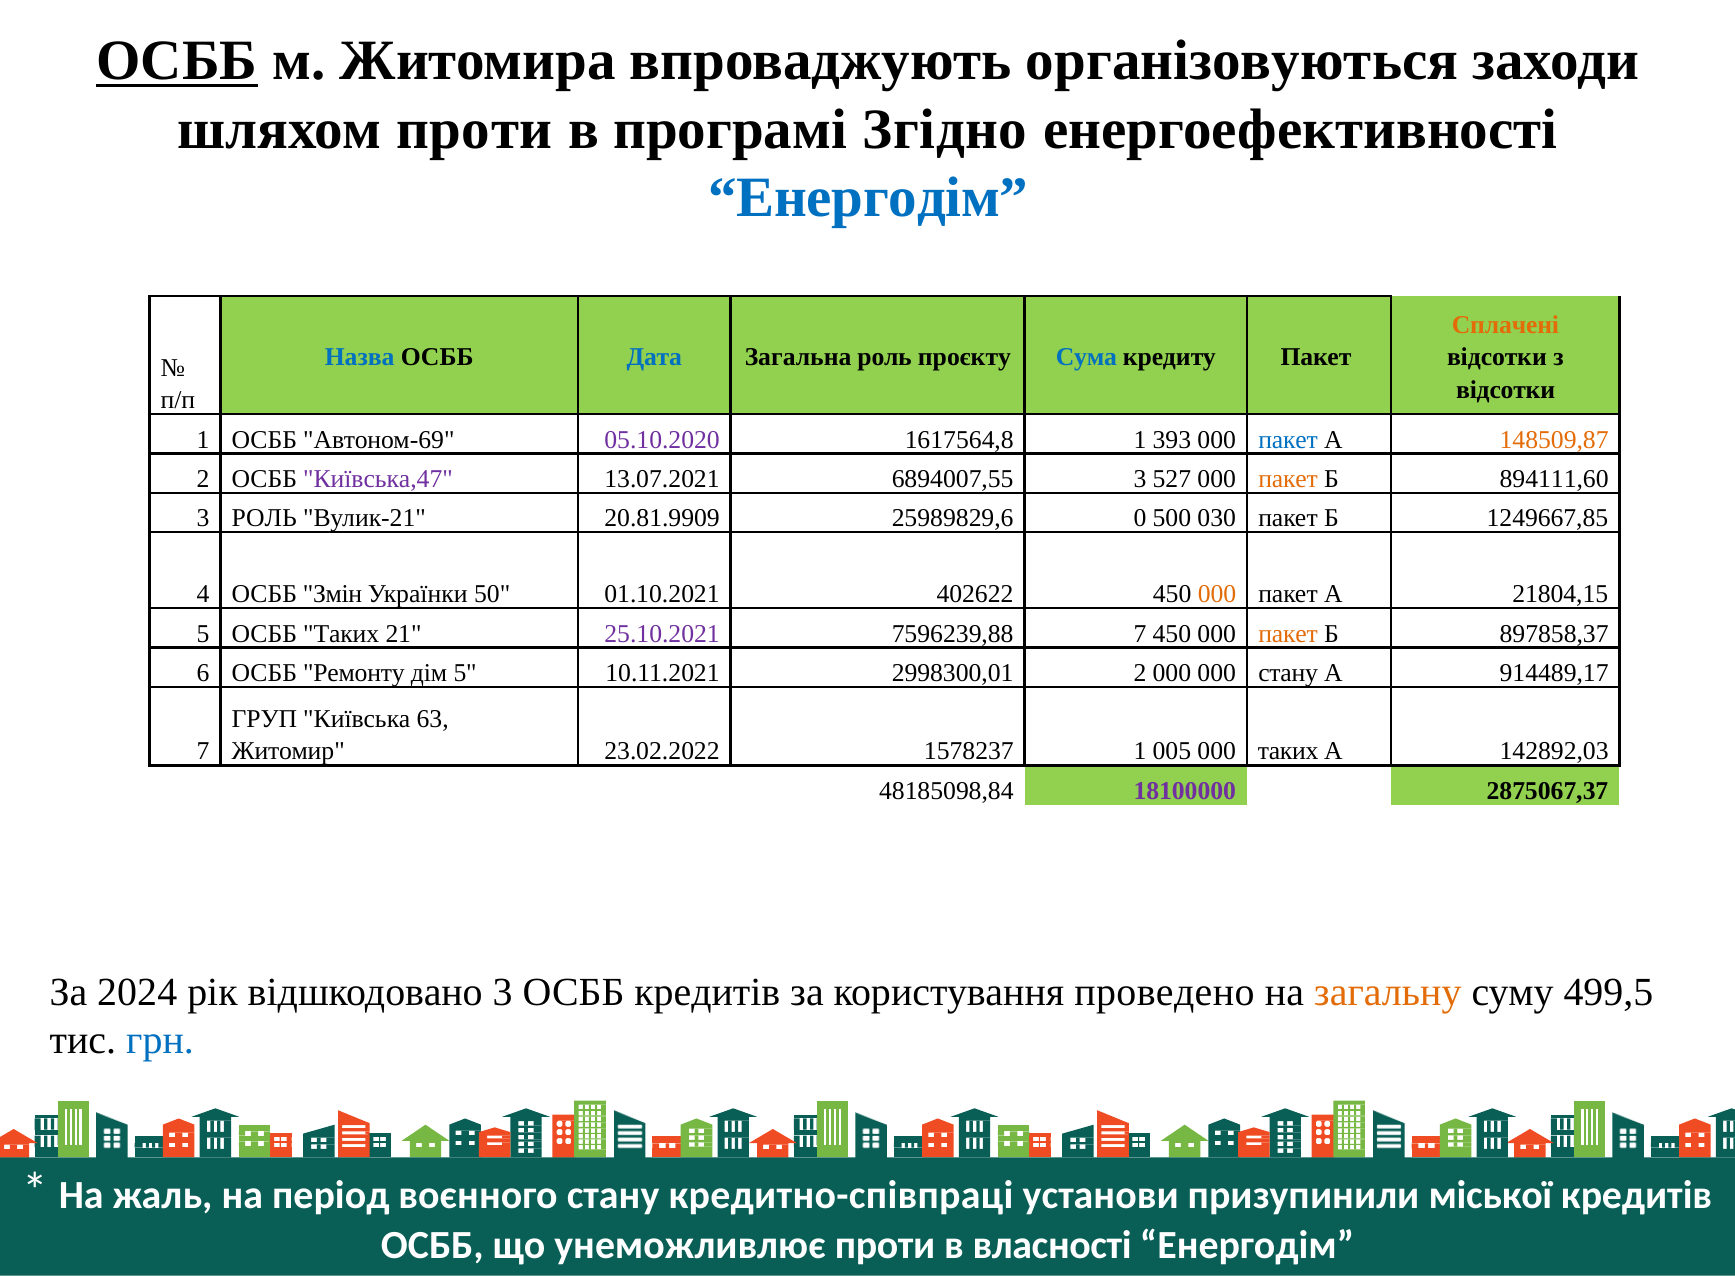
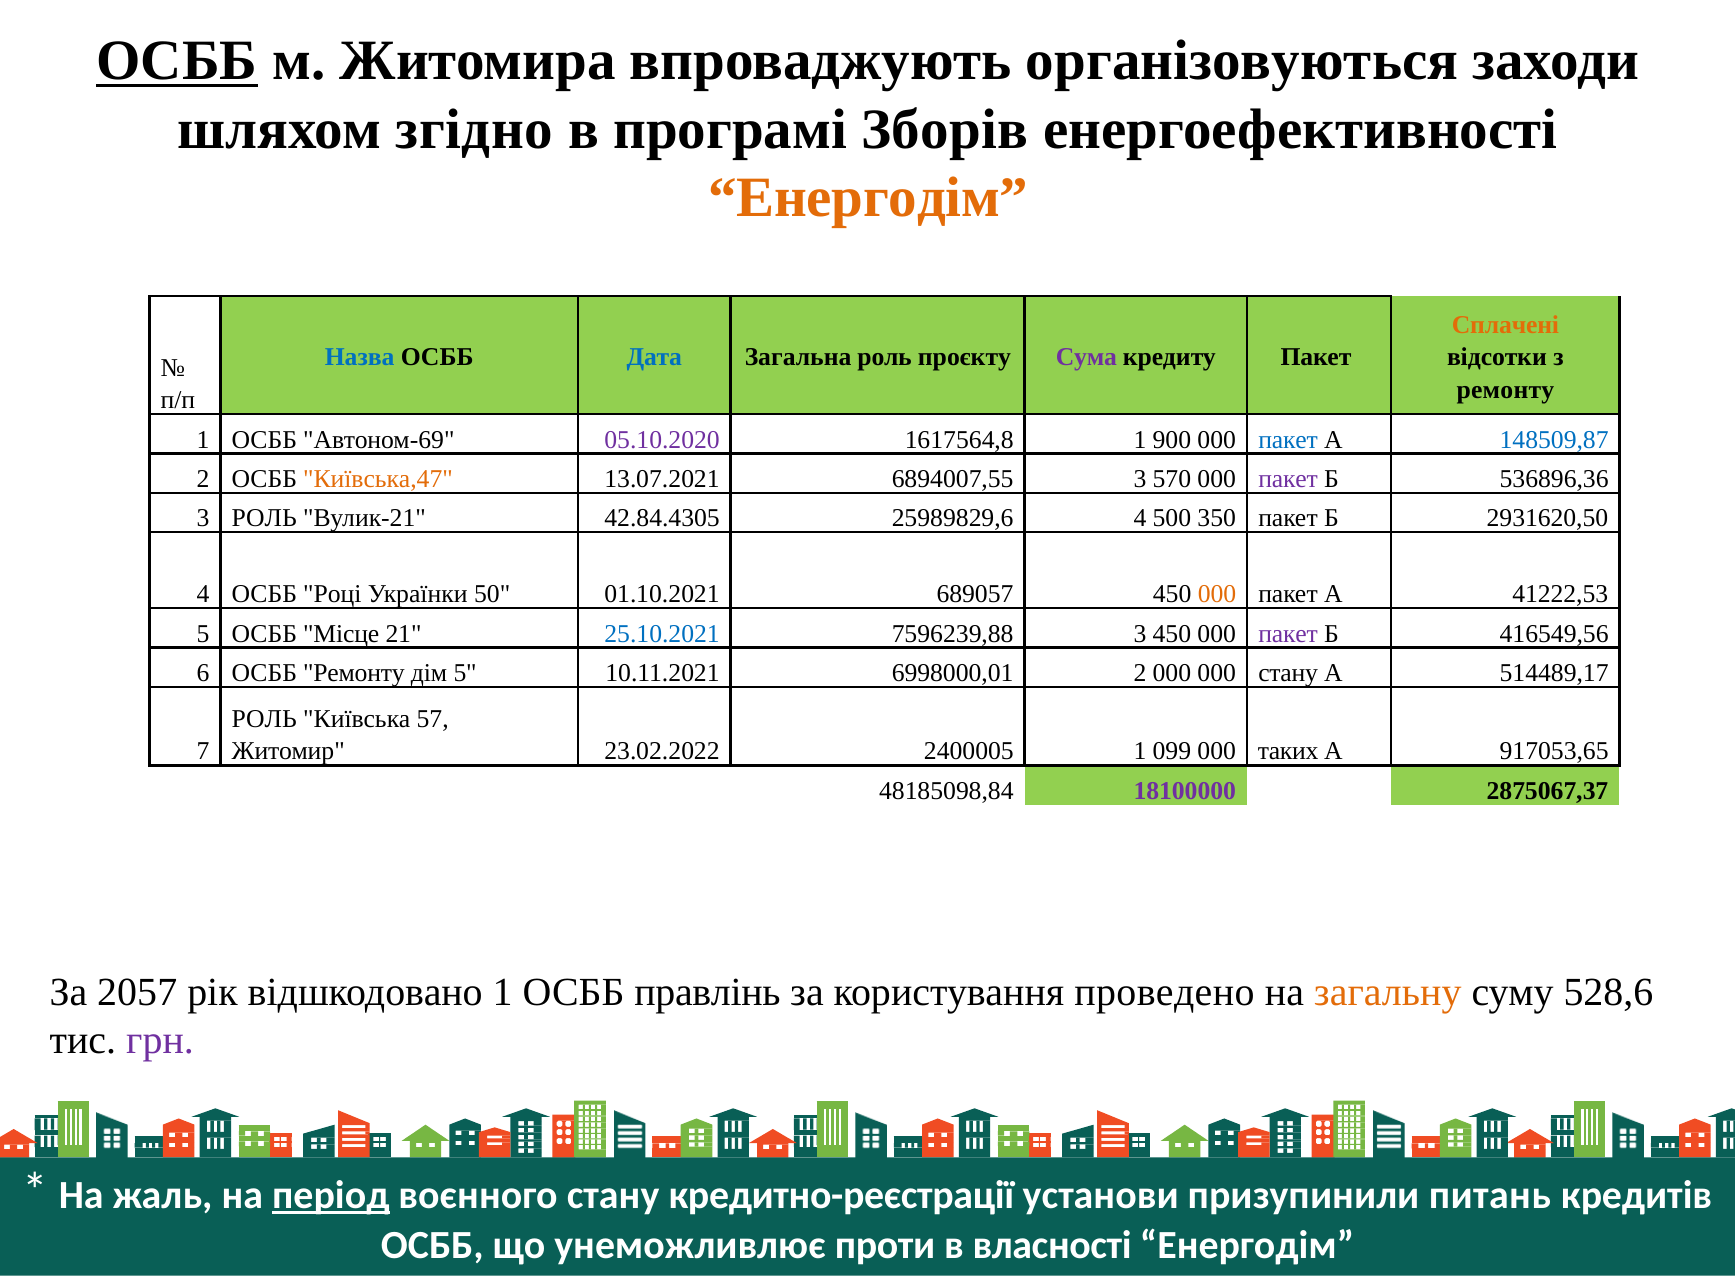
шляхом проти: проти -> згідно (474, 129)
Згідно: Згідно -> Зборів (945, 129)
Енергодім colour: blue -> orange (868, 198)
Сума colour: blue -> purple (1086, 358)
відсотки: відсотки -> ремонту (1505, 390)
393: 393 -> 900 (1172, 440)
148509,87 colour: orange -> blue (1554, 440)
Київська,47 colour: purple -> orange (378, 479)
527: 527 -> 570 (1172, 479)
пакет colour: orange -> purple (1288, 479)
894111,60: 894111,60 -> 536896,36 (1554, 479)
20.81.9909: 20.81.9909 -> 42.84.4305 (662, 518)
25989829,6 0: 0 -> 4 (1140, 518)
030: 030 -> 350 (1217, 518)
1249667,85: 1249667,85 -> 2931620,50 (1547, 518)
Змін: Змін -> Році (332, 594)
402622: 402622 -> 689057 (975, 594)
21804,15: 21804,15 -> 41222,53 (1560, 594)
ОСББ Таких: Таких -> Місце (341, 634)
25.10.2021 colour: purple -> blue (662, 634)
7596239,88 7: 7 -> 3 (1140, 634)
пакет colour: orange -> purple (1288, 634)
897858,37: 897858,37 -> 416549,56 (1554, 634)
2998300,01: 2998300,01 -> 6998000,01 (953, 673)
914489,17: 914489,17 -> 514489,17 (1554, 673)
ГРУП: ГРУП -> РОЛЬ (264, 719)
63: 63 -> 57 (433, 719)
1578237: 1578237 -> 2400005 (969, 752)
005: 005 -> 099 (1172, 752)
142892,03: 142892,03 -> 917053,65 (1554, 752)
2024: 2024 -> 2057 (137, 993)
відшкодовано 3: 3 -> 1 (503, 993)
ОСББ кредитів: кредитів -> правлінь (707, 993)
499,5: 499,5 -> 528,6 (1608, 993)
грн colour: blue -> purple (160, 1040)
період underline: none -> present (331, 1196)
кредитно-співпраці: кредитно-співпраці -> кредитно-реєстрації (841, 1196)
міської: міської -> питань (1490, 1196)
